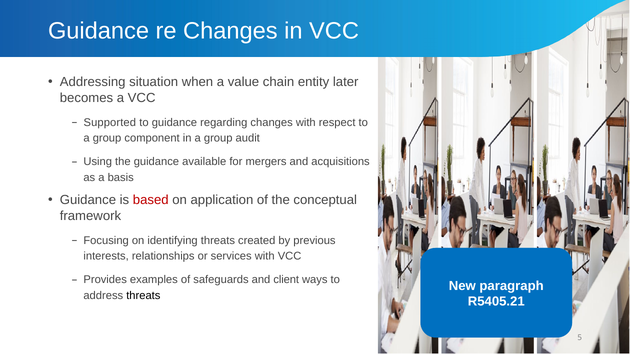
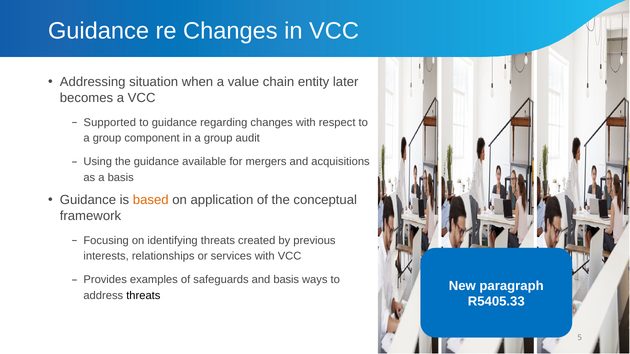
based colour: red -> orange (151, 200)
and client: client -> basis (286, 280)
R5405.21: R5405.21 -> R5405.33 (496, 302)
